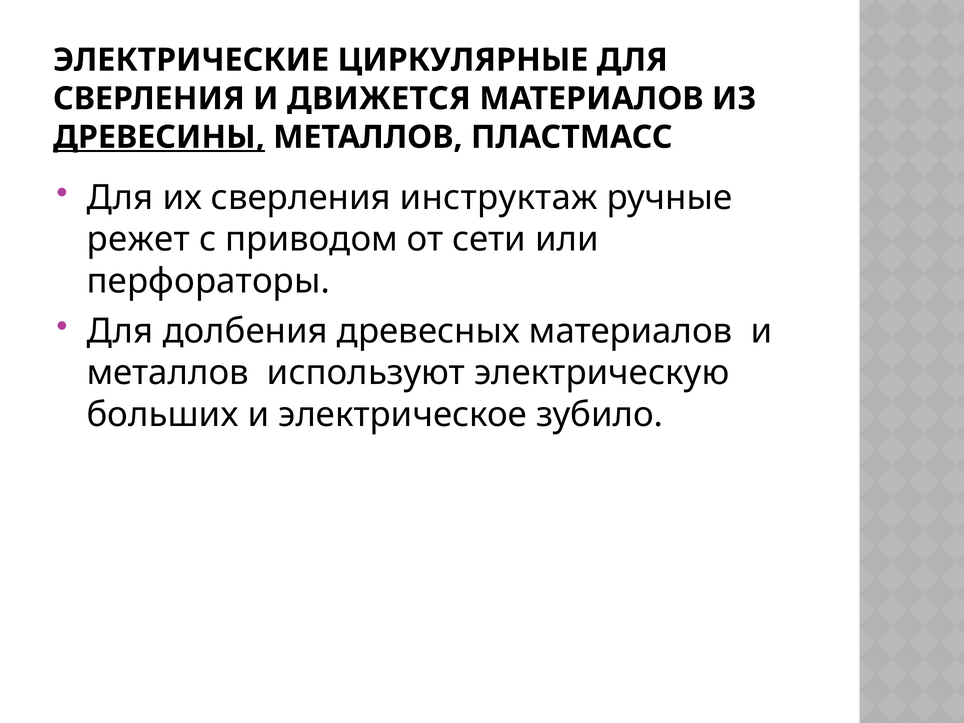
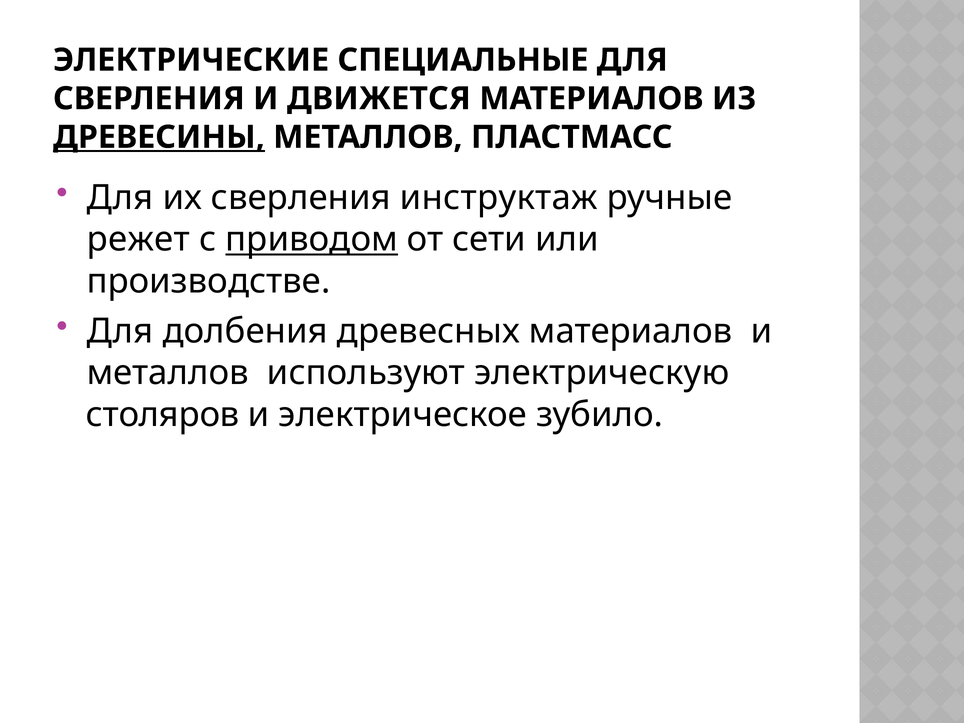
ЦИРКУЛЯРНЫЕ: ЦИРКУЛЯРНЫЕ -> СПЕЦИАЛЬНЫЕ (463, 60)
приводом underline: none -> present (312, 239)
перфораторы: перфораторы -> производстве (208, 281)
больших: больших -> столяров (163, 415)
